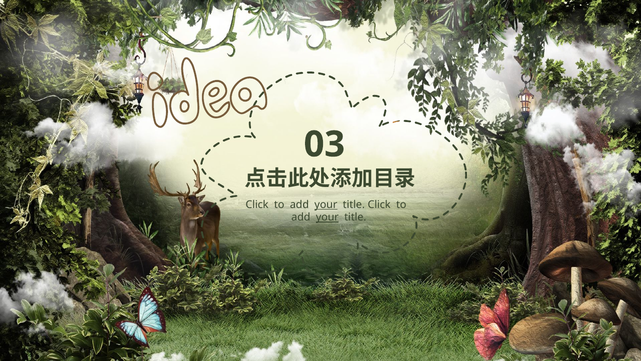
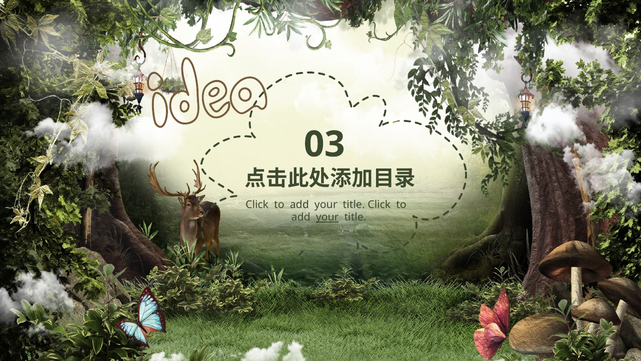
your underline: present -> none (326, 204)
